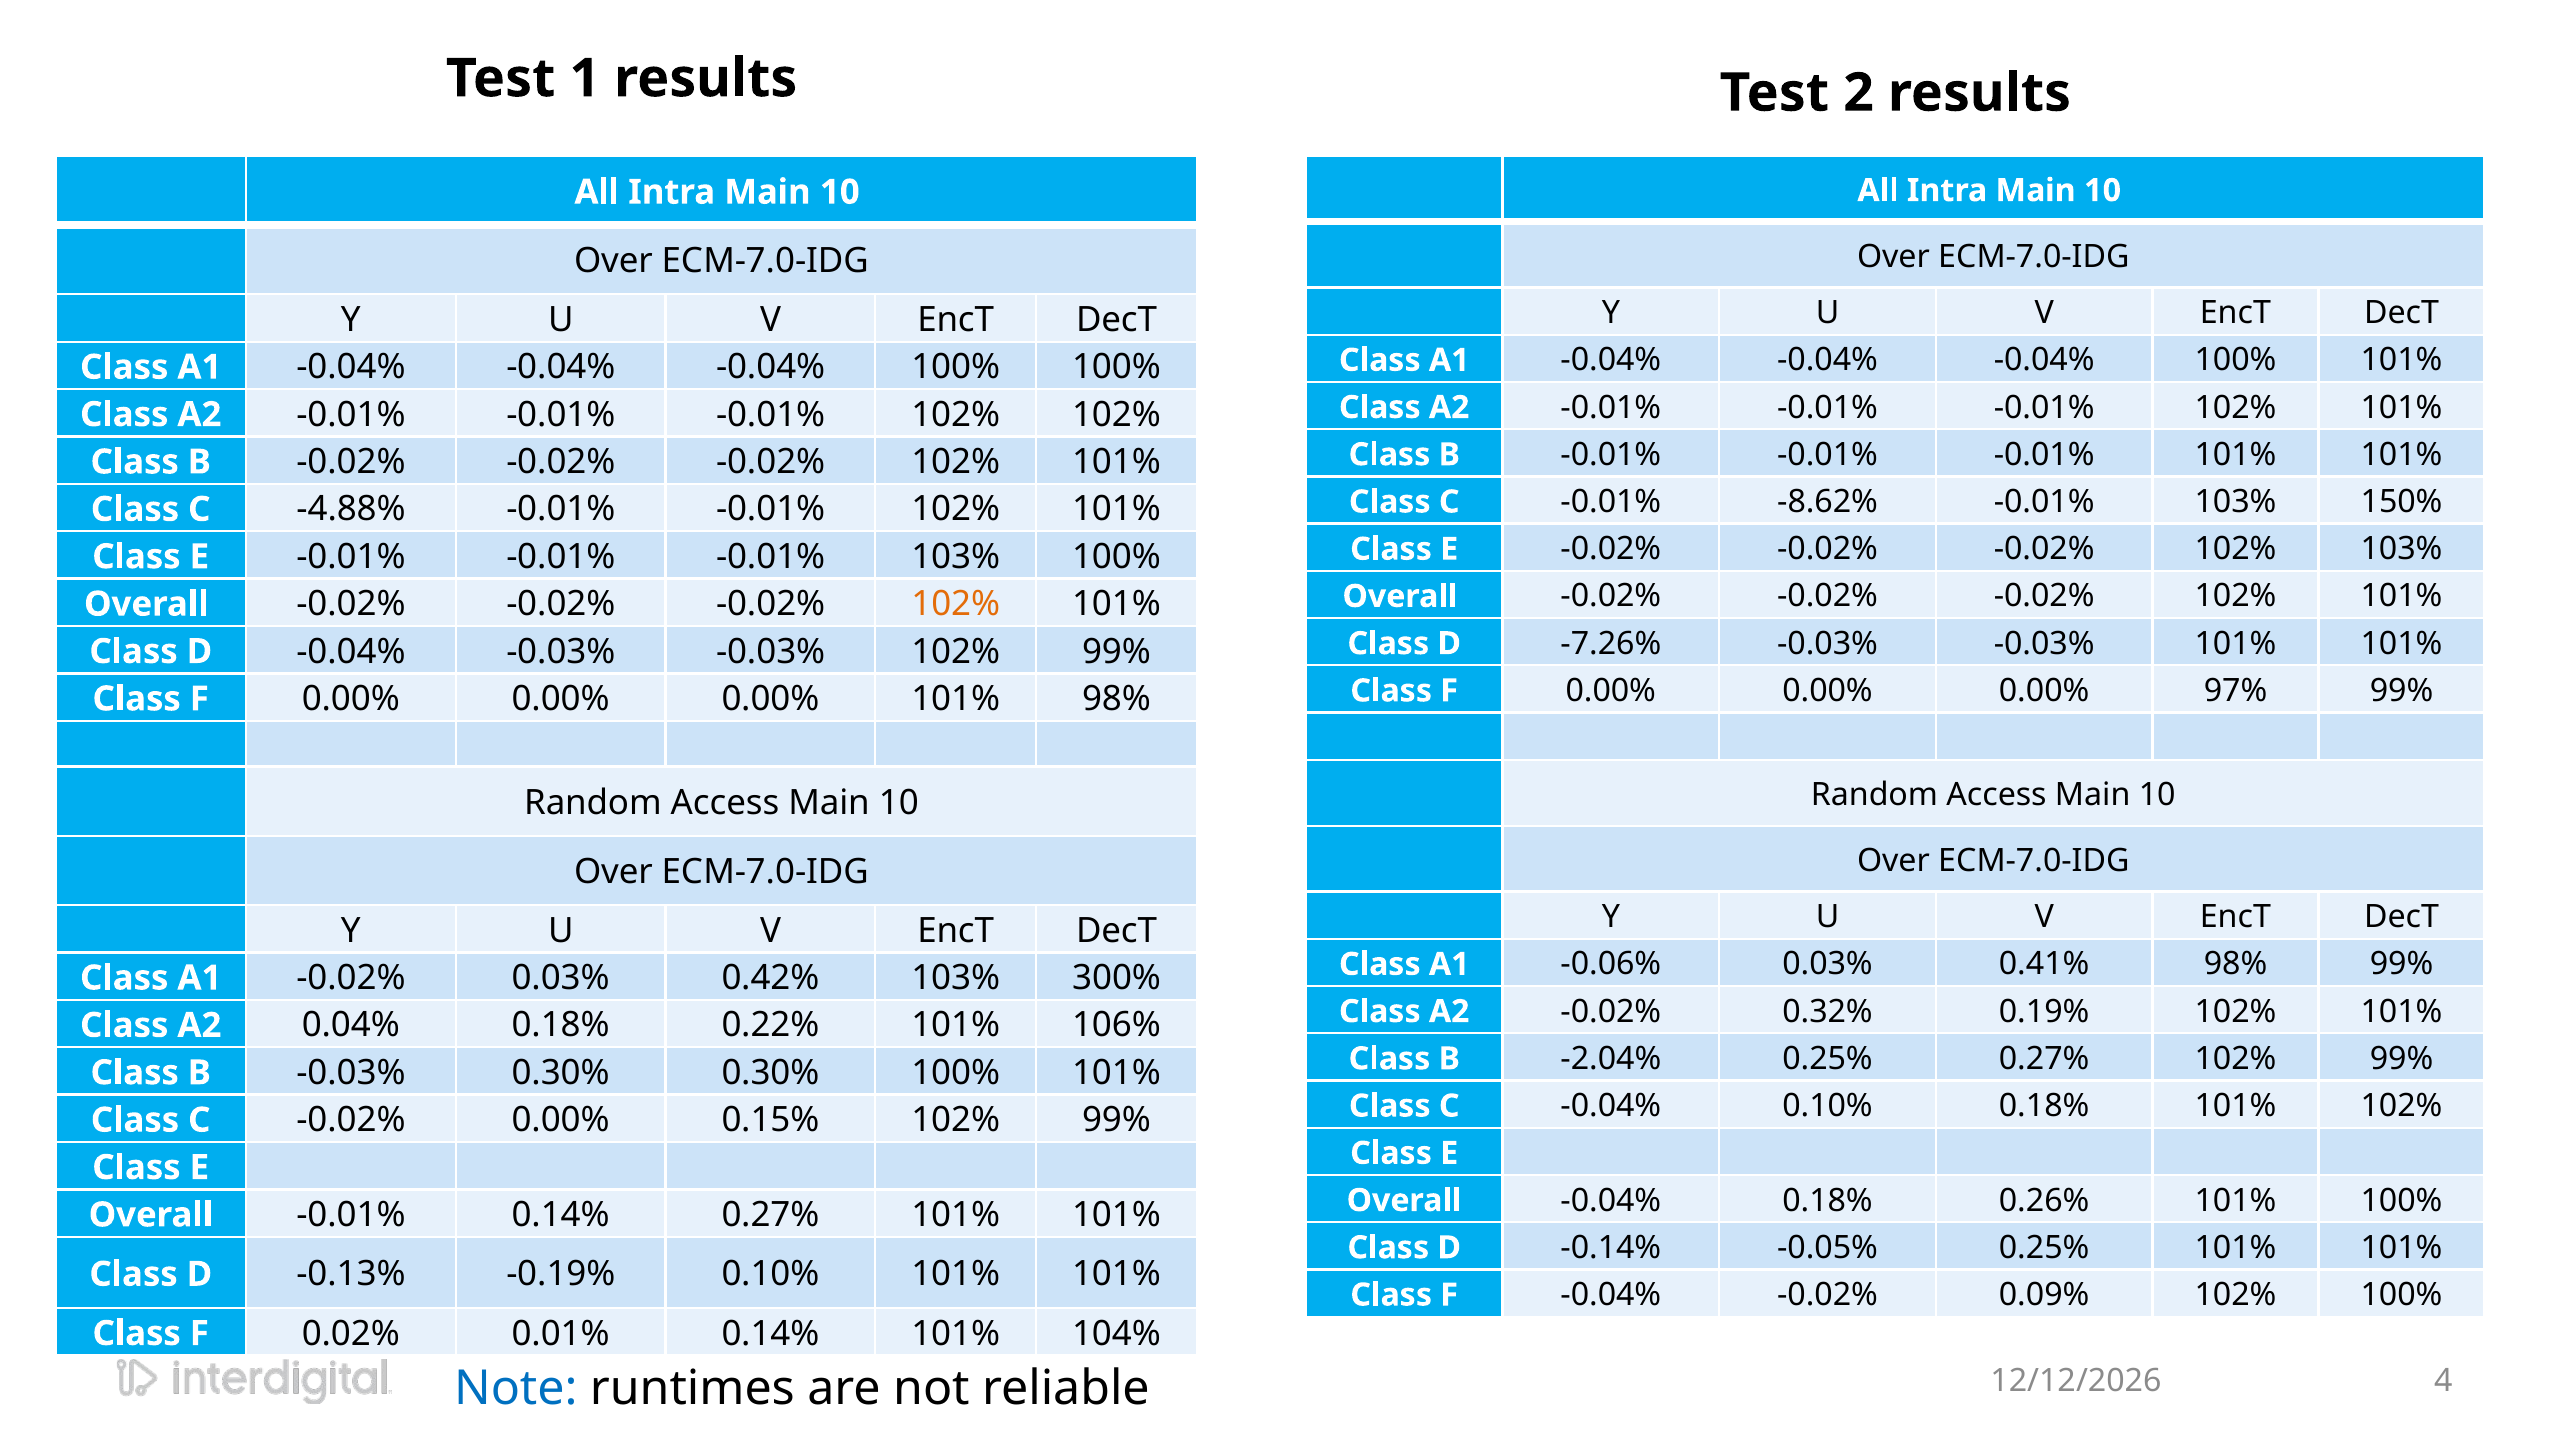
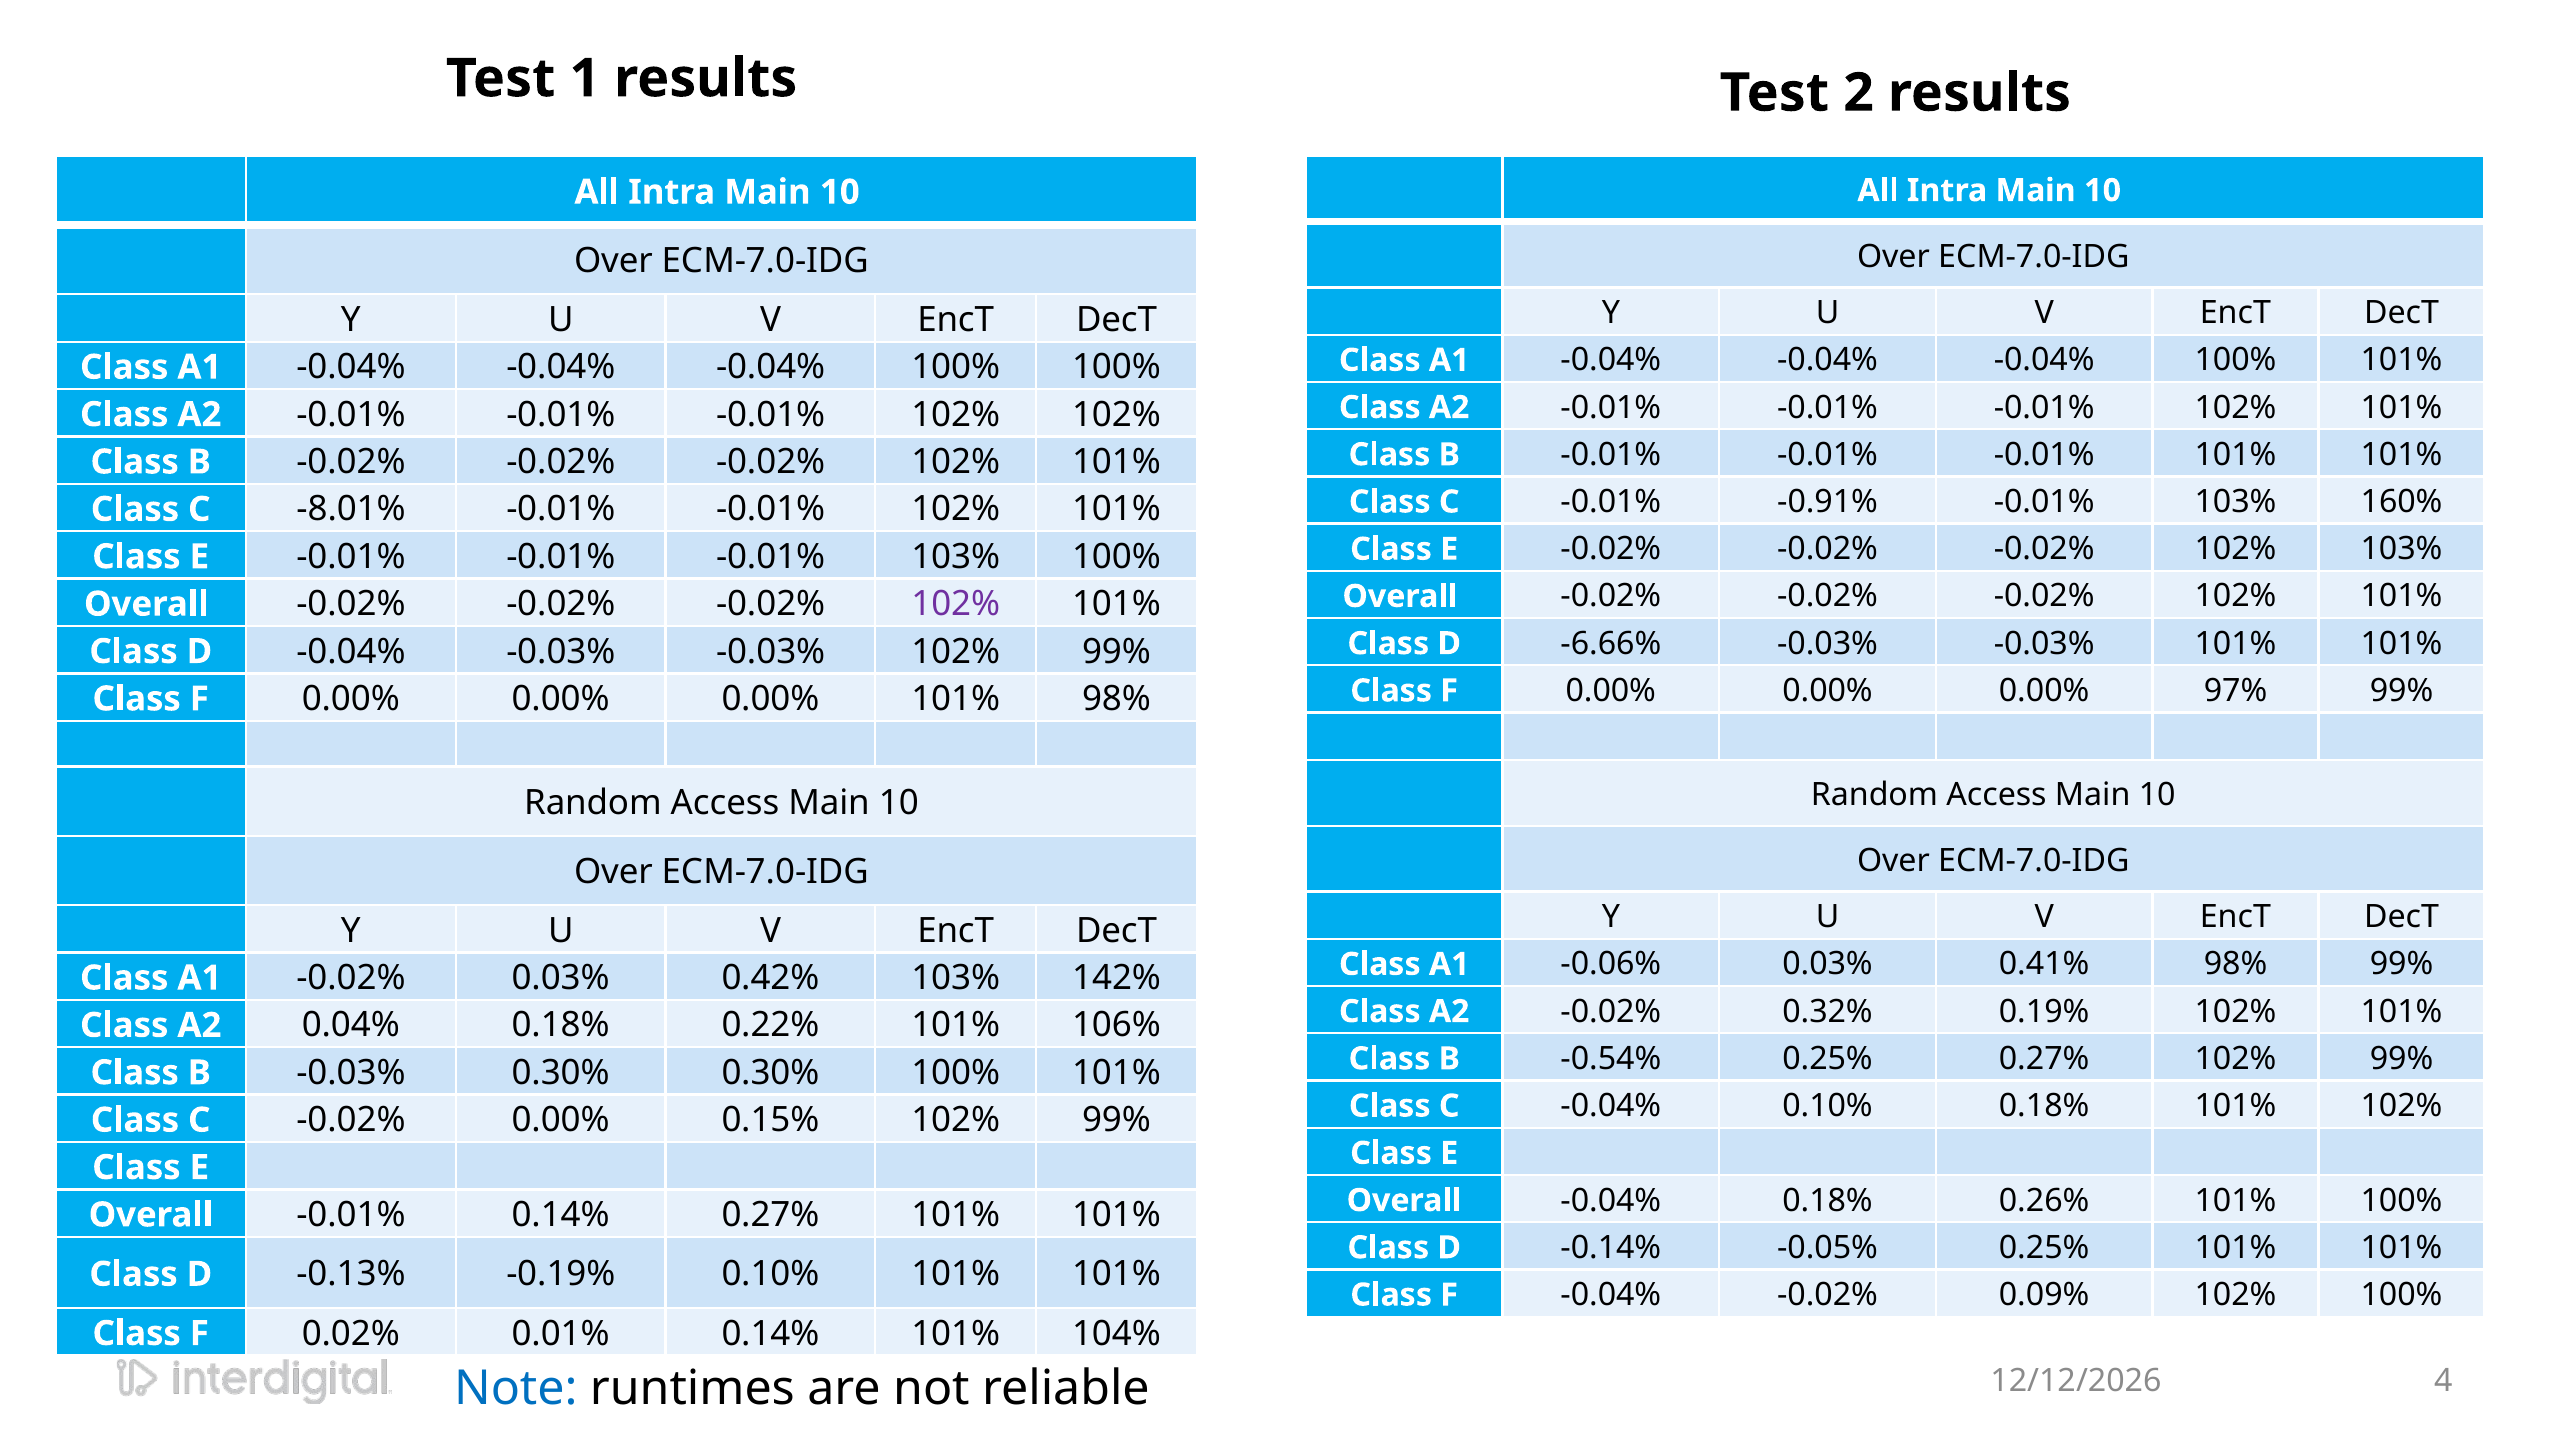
-8.62%: -8.62% -> -0.91% (1828, 502)
150%: 150% -> 160% (2402, 502)
-4.88%: -4.88% -> -8.01% (351, 509)
102% colour: orange -> purple (956, 604)
-7.26%: -7.26% -> -6.66% (1611, 644)
300%: 300% -> 142% (1117, 978)
-2.04%: -2.04% -> -0.54% (1611, 1059)
